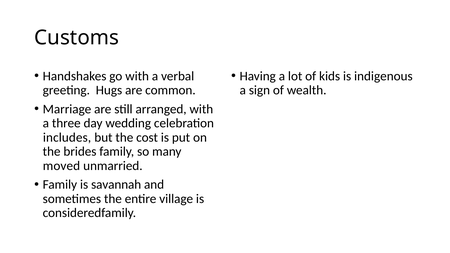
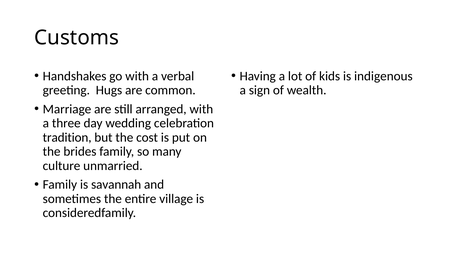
includes: includes -> tradition (67, 137)
moved: moved -> culture (62, 166)
